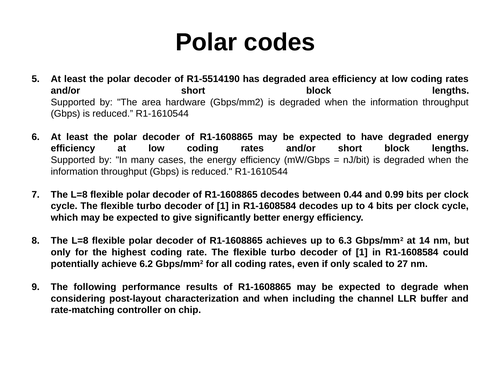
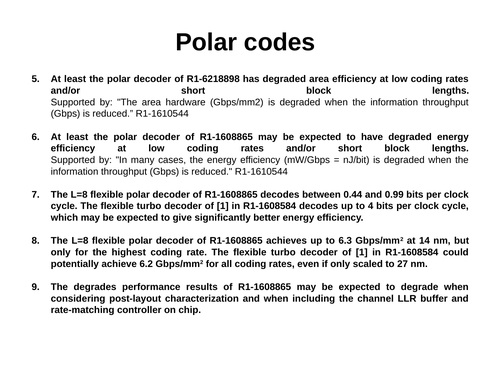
R1-5514190: R1-5514190 -> R1-6218898 (213, 79)
following: following -> degrades (95, 287)
